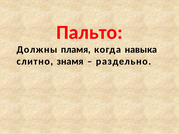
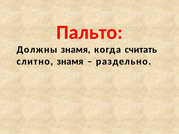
Должны пламя: пламя -> знамя (76, 50)
навыка: навыка -> считать (141, 50)
